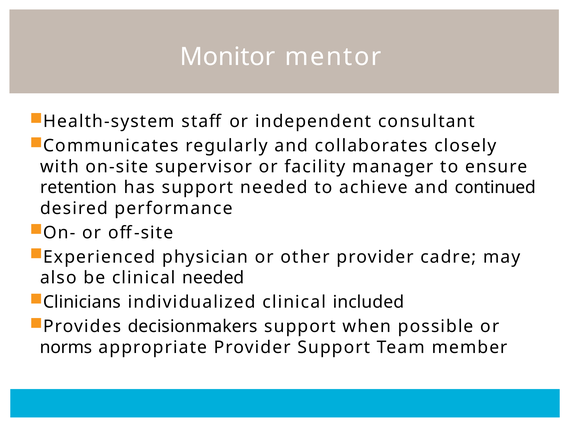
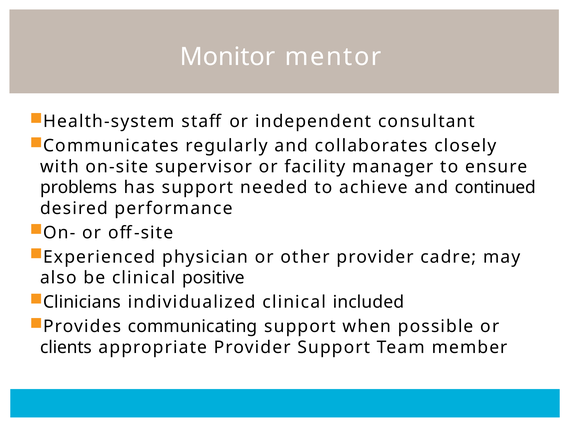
retention: retention -> problems (79, 188)
clinical needed: needed -> positive (213, 278)
decisionmakers: decisionmakers -> communicating (193, 327)
norms: norms -> clients (66, 348)
